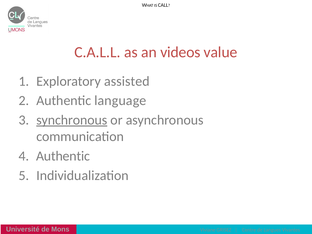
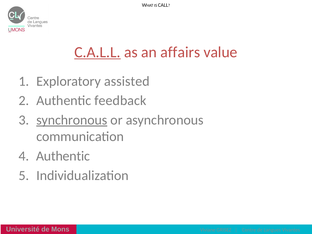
C.A.L.L underline: none -> present (97, 52)
videos: videos -> affairs (180, 52)
language: language -> feedback (120, 101)
